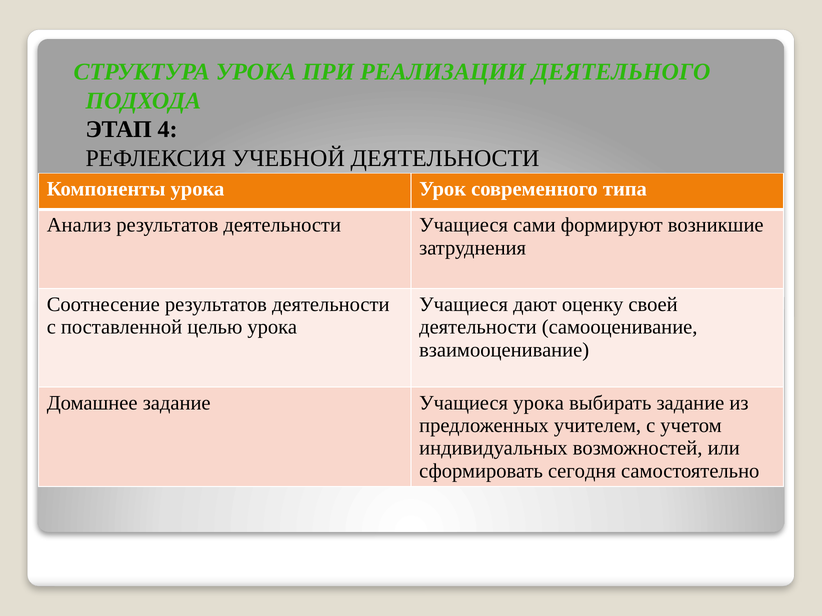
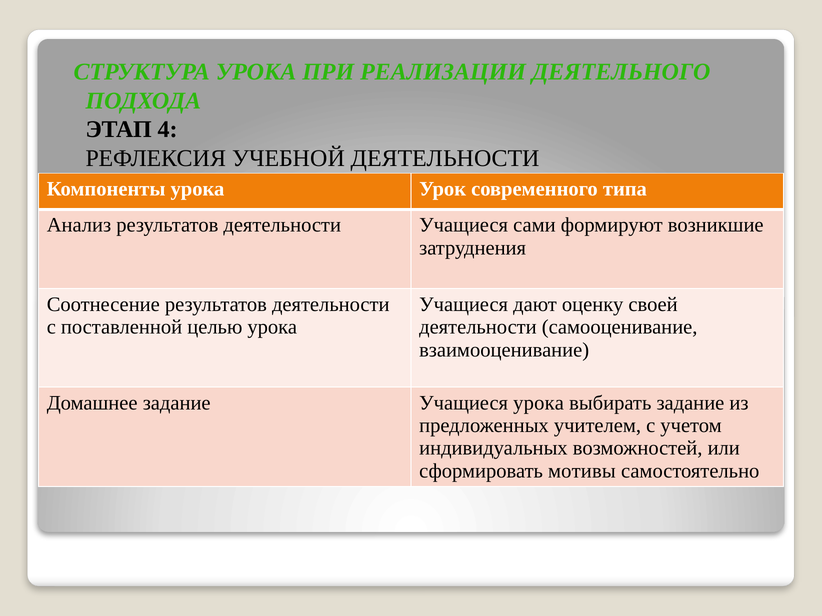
сегодня: сегодня -> мотивы (582, 471)
